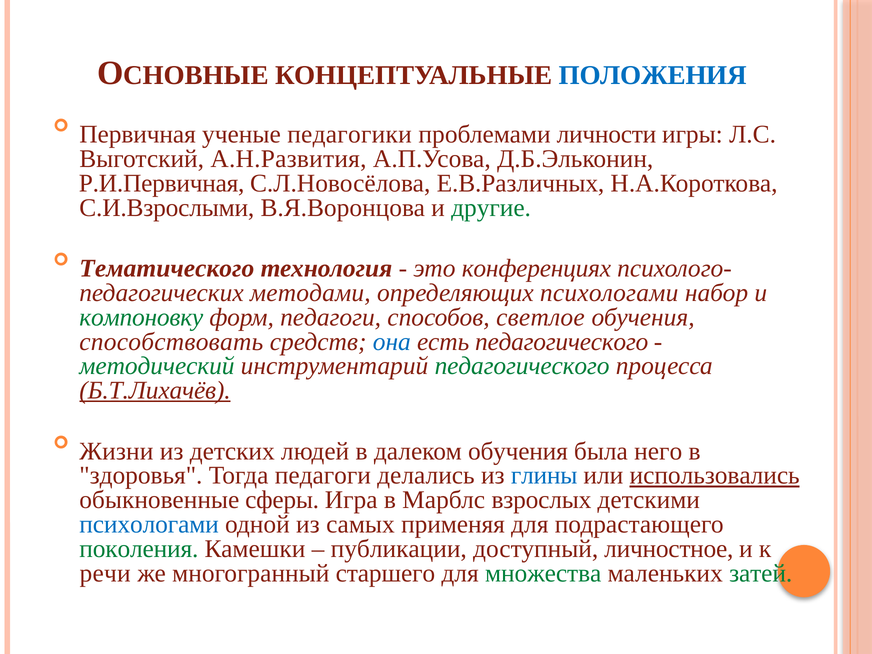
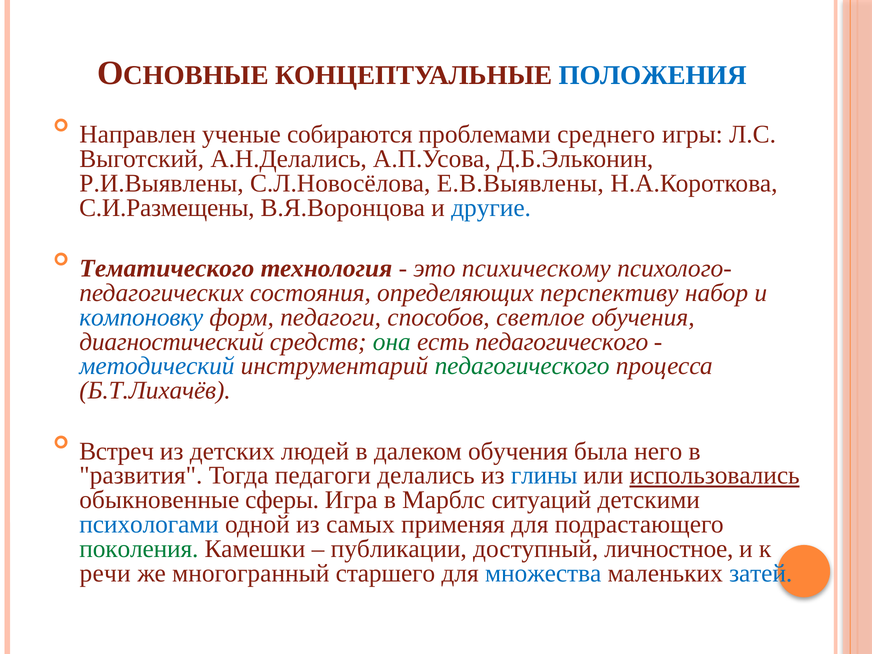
Первичная: Первичная -> Направлен (138, 134)
педагогики: педагогики -> собираются (350, 134)
личности: личности -> среднего (606, 134)
А.Н.Развития: А.Н.Развития -> А.Н.Делались (289, 159)
Р.И.Первичная: Р.И.Первичная -> Р.И.Выявлены (162, 183)
Е.В.Различных: Е.В.Различных -> Е.В.Выявлены (520, 183)
С.И.Взрослыми: С.И.Взрослыми -> С.И.Размещены (167, 208)
другие colour: green -> blue (491, 208)
конференциях: конференциях -> психическому (536, 268)
методами: методами -> состояния (310, 293)
определяющих психологами: психологами -> перспективу (609, 293)
компоновку colour: green -> blue (141, 317)
способствовать: способствовать -> диагностический (172, 342)
она colour: blue -> green (392, 342)
методический colour: green -> blue (157, 366)
Б.Т.Лихачёв underline: present -> none (155, 390)
Жизни: Жизни -> Встреч (117, 451)
здоровья: здоровья -> развития (141, 476)
взрослых: взрослых -> ситуаций (541, 500)
множества colour: green -> blue (543, 573)
затей colour: green -> blue (761, 573)
